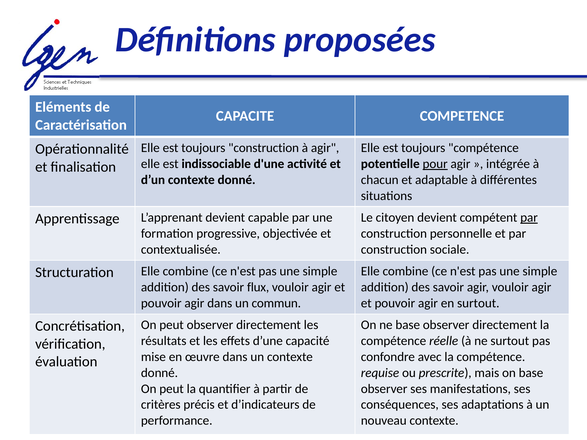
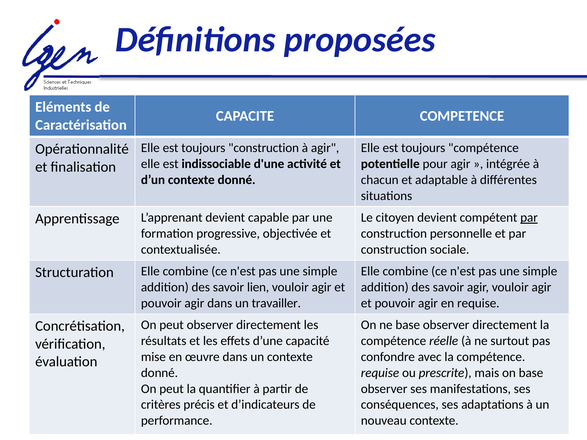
pour underline: present -> none (435, 164)
flux: flux -> lien (258, 287)
commun: commun -> travailler (276, 303)
en surtout: surtout -> requise (478, 303)
